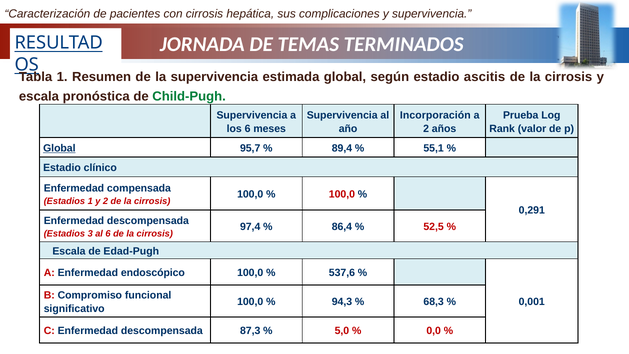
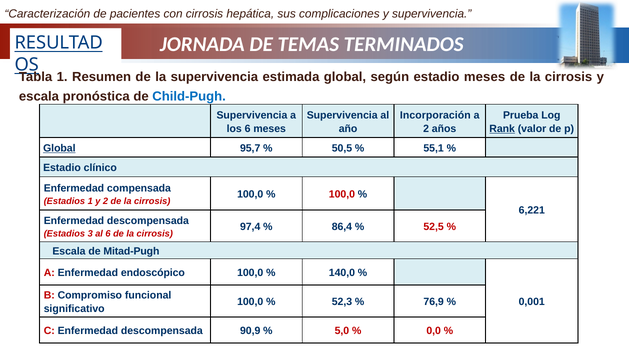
estadio ascitis: ascitis -> meses (485, 77)
Child-Pugh colour: green -> blue (189, 96)
Rank underline: none -> present (502, 129)
89,4: 89,4 -> 50,5 (342, 148)
0,291: 0,291 -> 6,221 (532, 210)
Edad-Pugh: Edad-Pugh -> Mitad-Pugh (131, 251)
537,6: 537,6 -> 140,0 (342, 273)
94,3: 94,3 -> 52,3 (342, 302)
68,3: 68,3 -> 76,9 (434, 302)
87,3: 87,3 -> 90,9 (250, 331)
